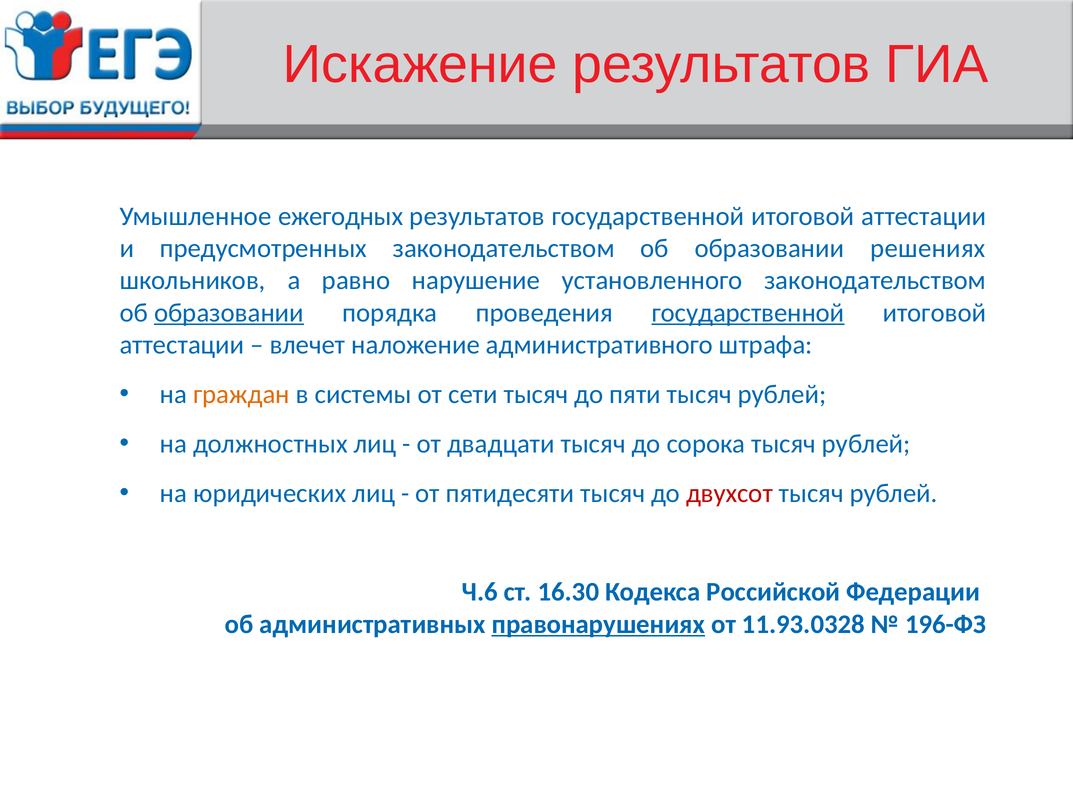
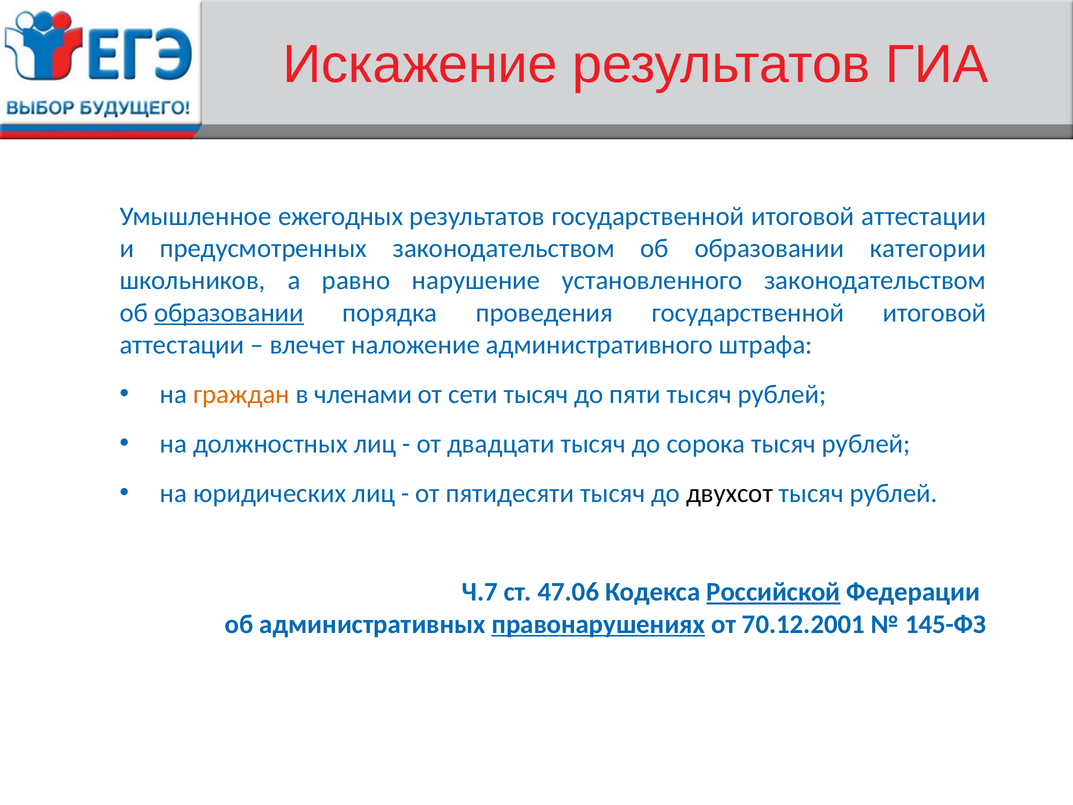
решениях: решениях -> категории (928, 248)
государственной underline: present -> none (748, 313)
системы: системы -> членами (363, 394)
двухсот colour: red -> black (729, 493)
Ч.6: Ч.6 -> Ч.7 (480, 592)
16.30: 16.30 -> 47.06 (568, 592)
Российской underline: none -> present (773, 592)
11.93.0328: 11.93.0328 -> 70.12.2001 (803, 624)
196-ФЗ: 196-ФЗ -> 145-ФЗ (946, 624)
